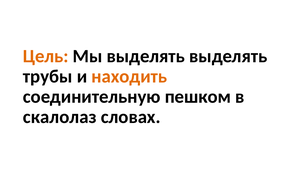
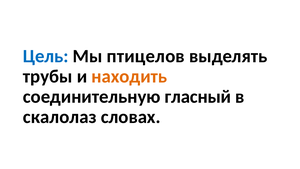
Цель colour: orange -> blue (46, 56)
Мы выделять: выделять -> птицелов (146, 56)
пешком: пешком -> гласный (198, 97)
